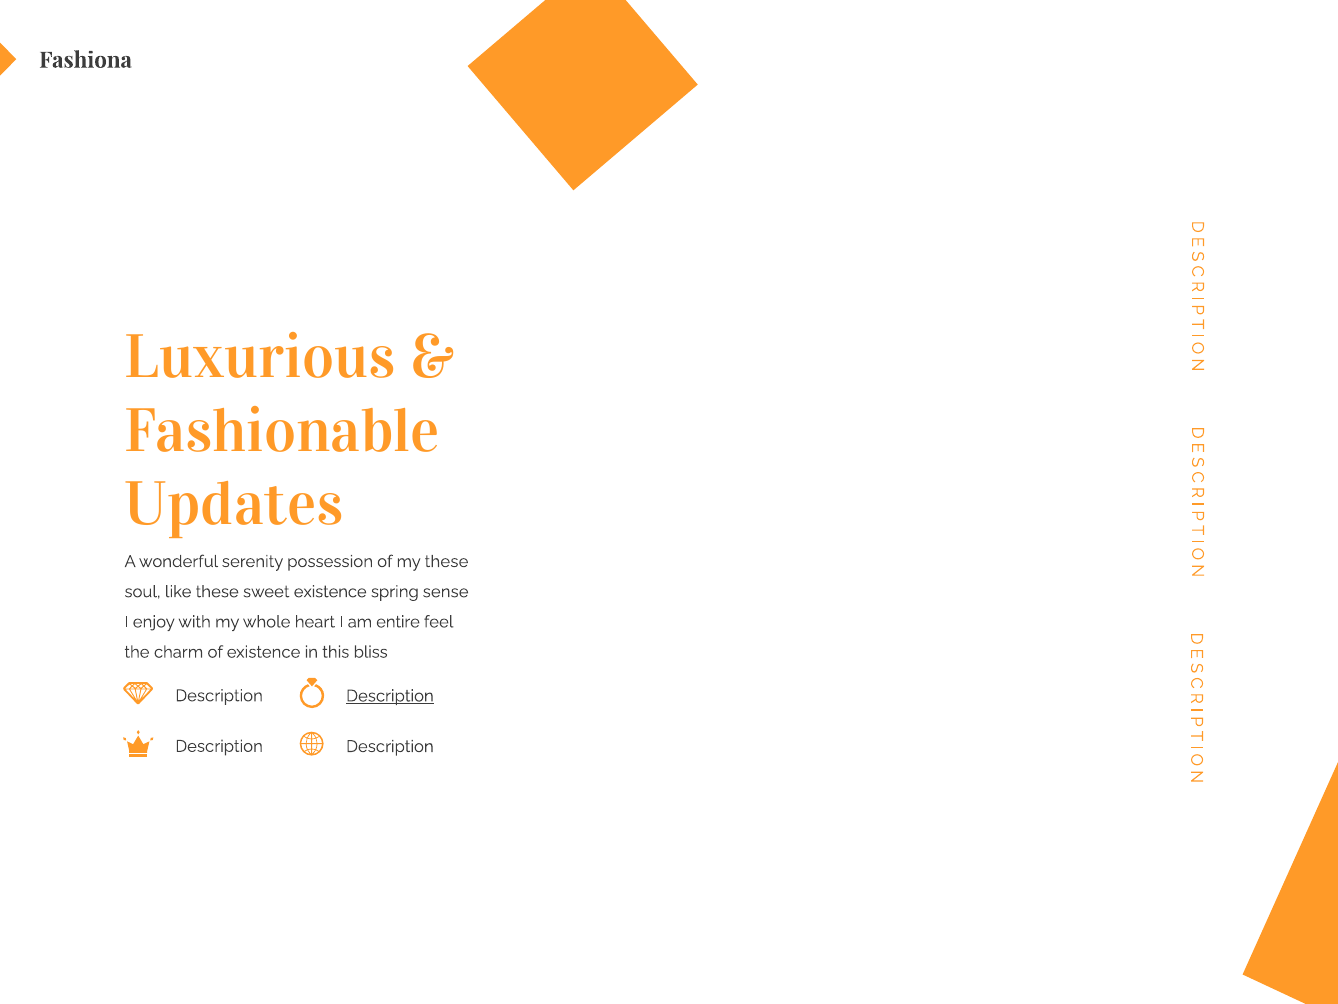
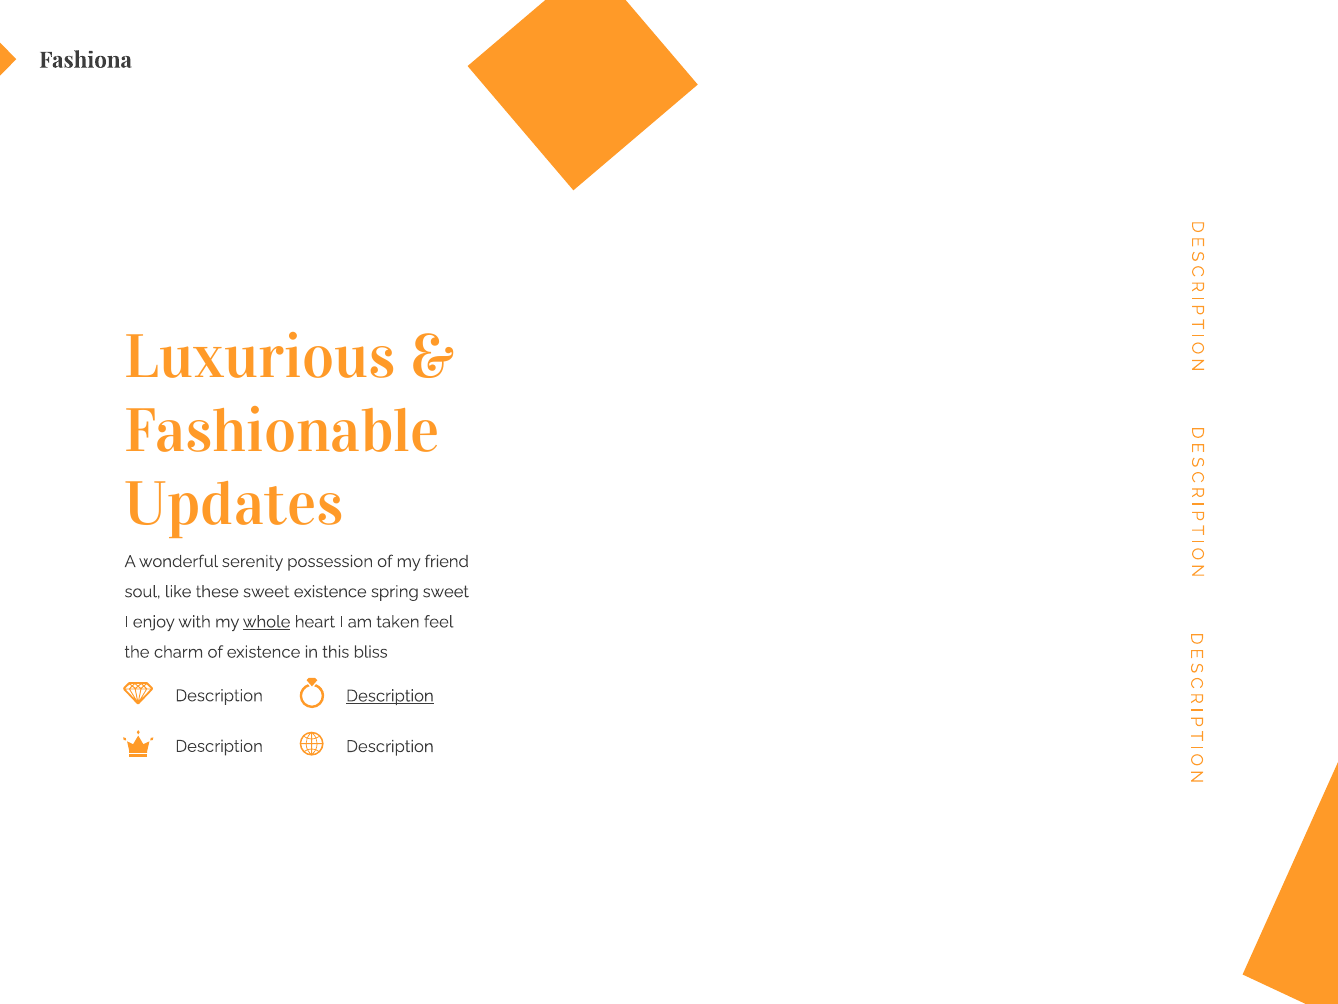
my these: these -> friend (447, 561)
spring sense: sense -> sweet (446, 591)
whole underline: none -> present (267, 622)
entire: entire -> taken (398, 622)
